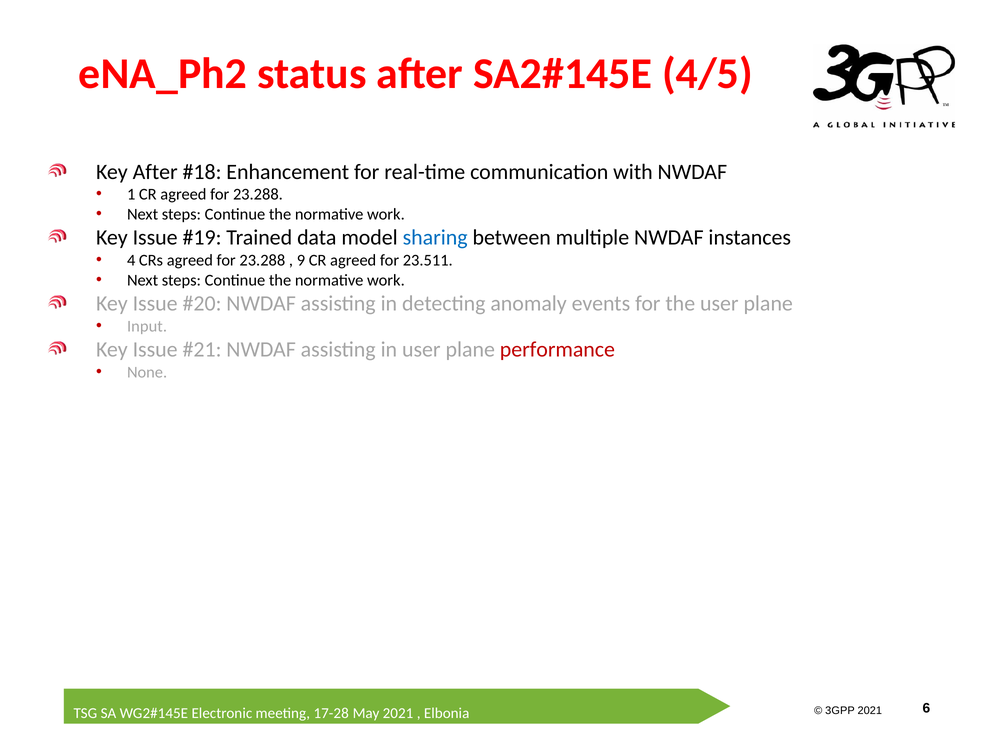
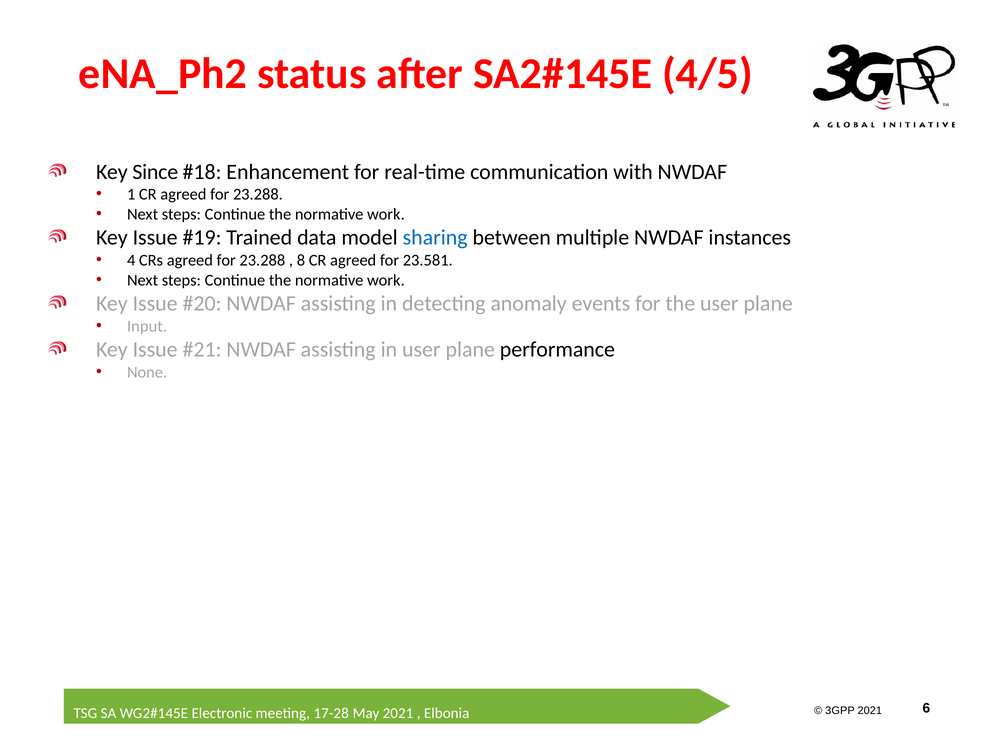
Key After: After -> Since (155, 172)
9: 9 -> 8 (301, 260)
23.511: 23.511 -> 23.581 (428, 260)
performance colour: red -> black (557, 350)
